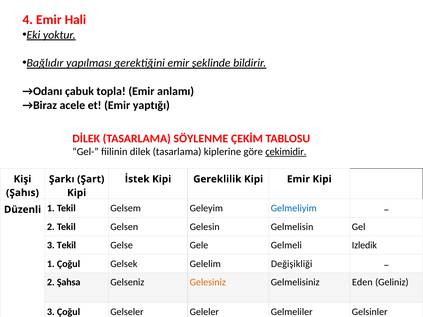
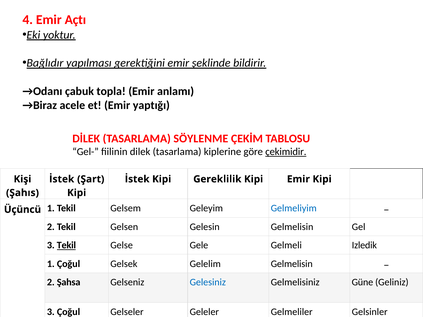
Hali: Hali -> Açtı (75, 20)
Şarkı: Şarkı -> İstek (62, 179)
Düzenli: Düzenli -> Üçüncü (23, 210)
Tekil underline: none -> present (66, 245)
Gelelim Değişikliği: Değişikliği -> Gelmelisin (292, 264)
Gelesiniz colour: orange -> blue (208, 282)
Eden: Eden -> Güne (362, 282)
